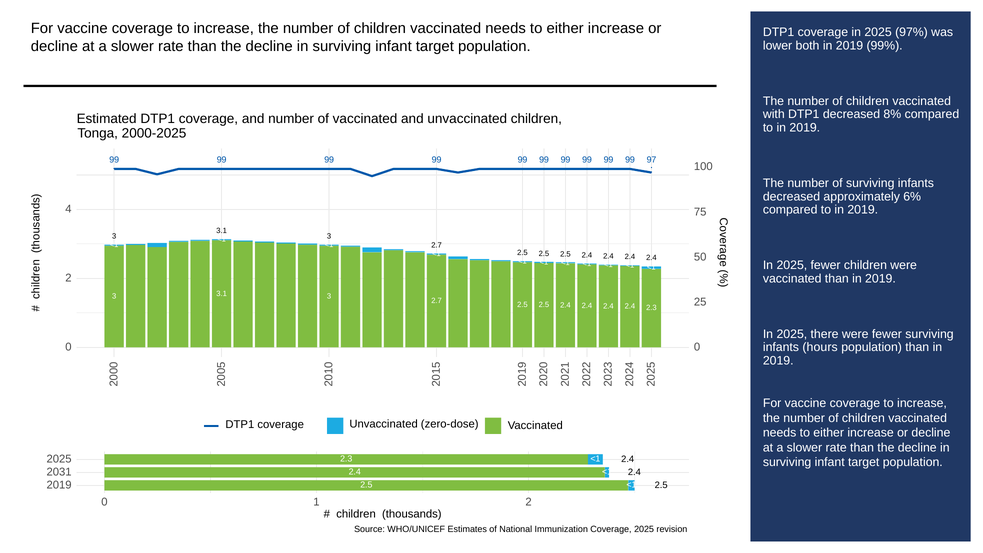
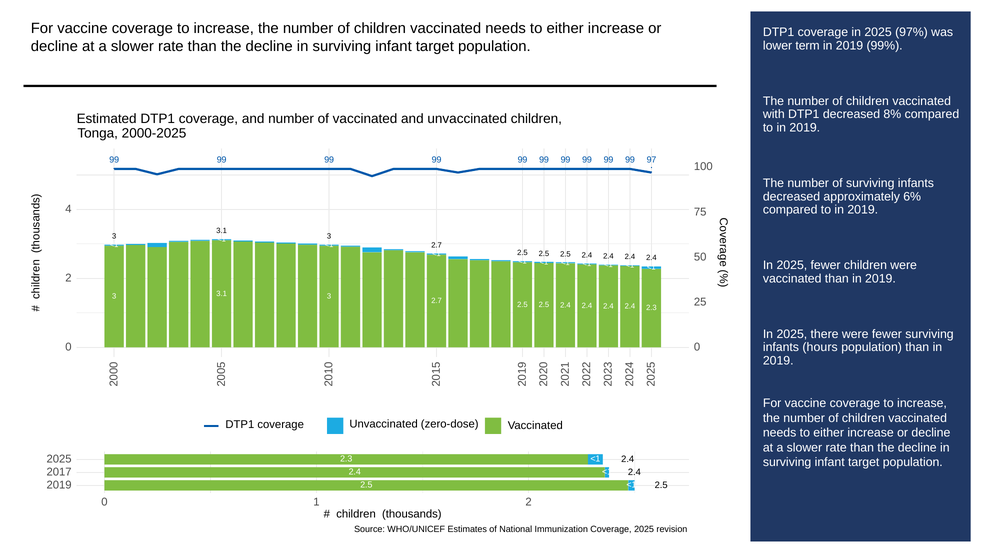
both: both -> term (808, 46)
2031: 2031 -> 2017 (59, 472)
